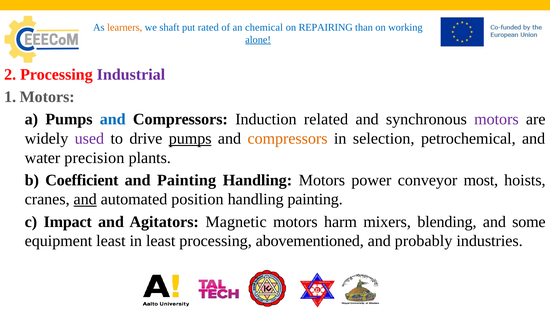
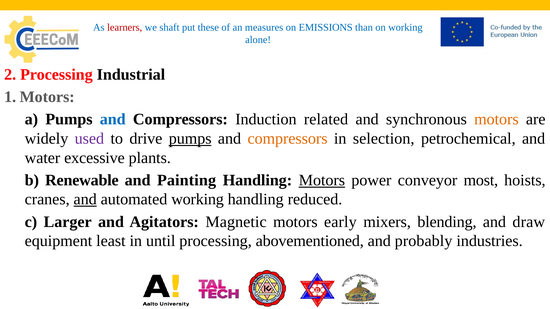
learners colour: orange -> red (125, 27)
rated: rated -> these (208, 27)
chemical: chemical -> measures (264, 27)
REPAIRING: REPAIRING -> EMISSIONS (326, 27)
alone underline: present -> none (258, 40)
Industrial colour: purple -> black (131, 75)
motors colour: purple -> orange (496, 120)
precision: precision -> excessive (94, 158)
Coefficient: Coefficient -> Renewable (82, 180)
Motors underline: none -> present (322, 180)
automated position: position -> working (198, 200)
handling painting: painting -> reduced (315, 200)
Impact: Impact -> Larger (68, 222)
harm: harm -> early (340, 222)
some: some -> draw (529, 222)
in least: least -> until (161, 241)
